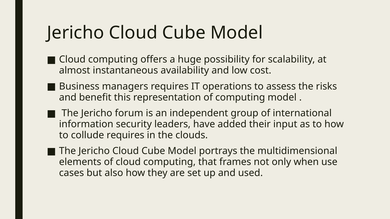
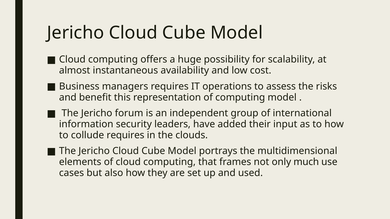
when: when -> much (306, 162)
